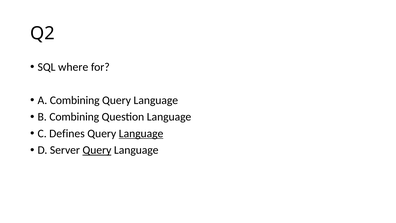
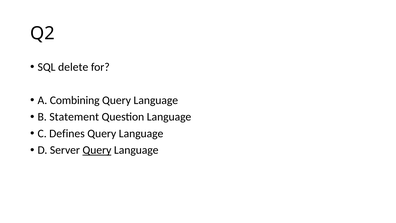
where: where -> delete (73, 67)
B Combining: Combining -> Statement (74, 117)
Language underline: present -> none (141, 133)
